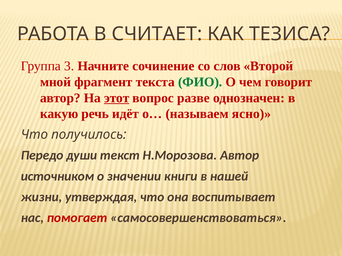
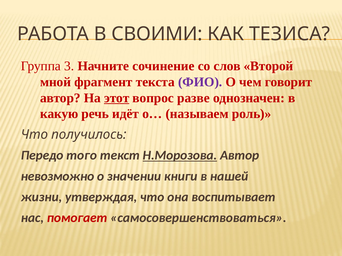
СЧИТАЕТ: СЧИТАЕТ -> СВОИМИ (157, 34)
ФИО colour: green -> purple (200, 82)
ясно: ясно -> роль (252, 114)
души: души -> того (82, 156)
Н.Морозова underline: none -> present (180, 156)
источником: источником -> невозможно (58, 176)
